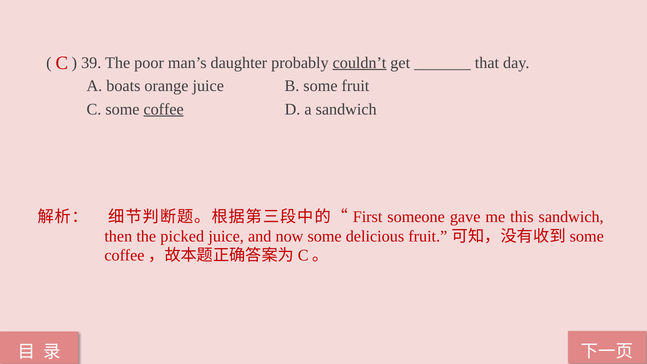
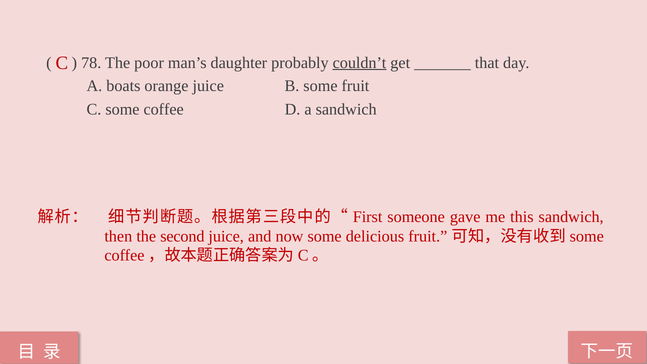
39: 39 -> 78 (91, 63)
coffee underline: present -> none (164, 109)
picked: picked -> second (182, 236)
